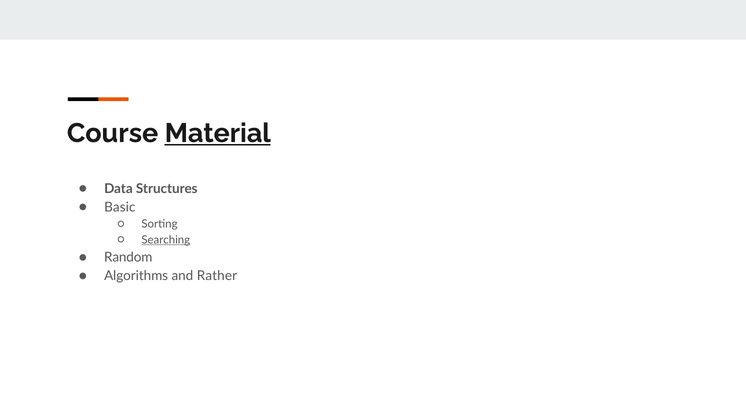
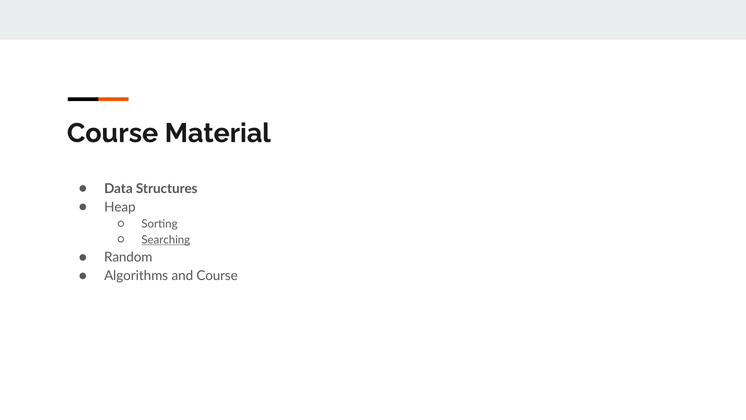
Material underline: present -> none (218, 133)
Basic: Basic -> Heap (120, 207)
and Rather: Rather -> Course (217, 276)
